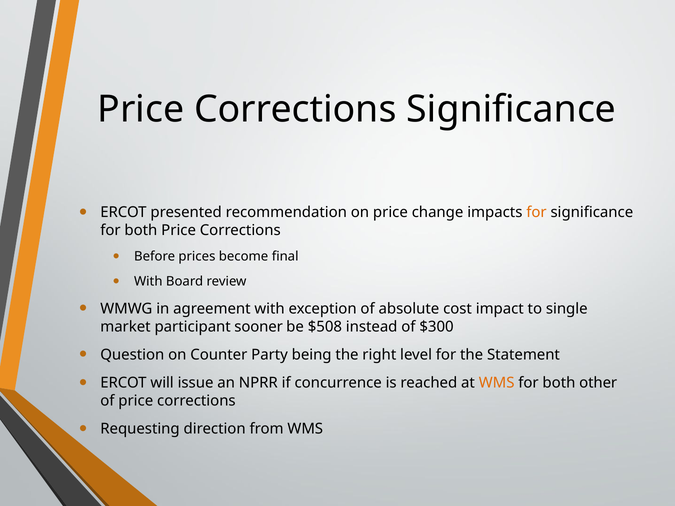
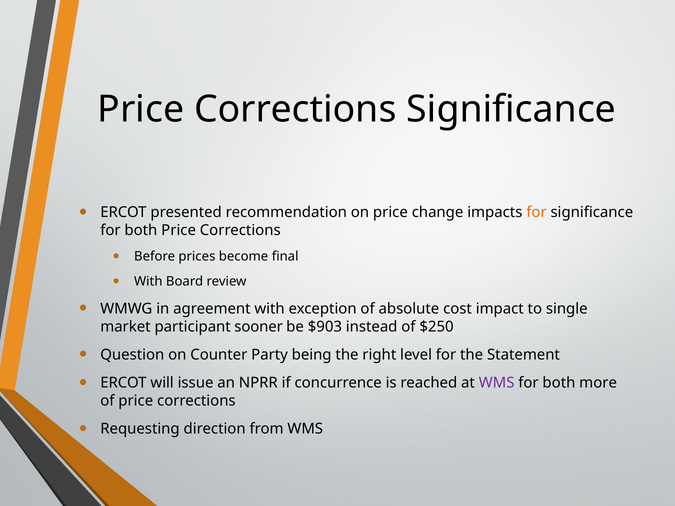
$508: $508 -> $903 (325, 327)
$300: $300 -> $250 (437, 327)
WMS colour: orange -> purple (497, 383)
other: other -> more (598, 383)
